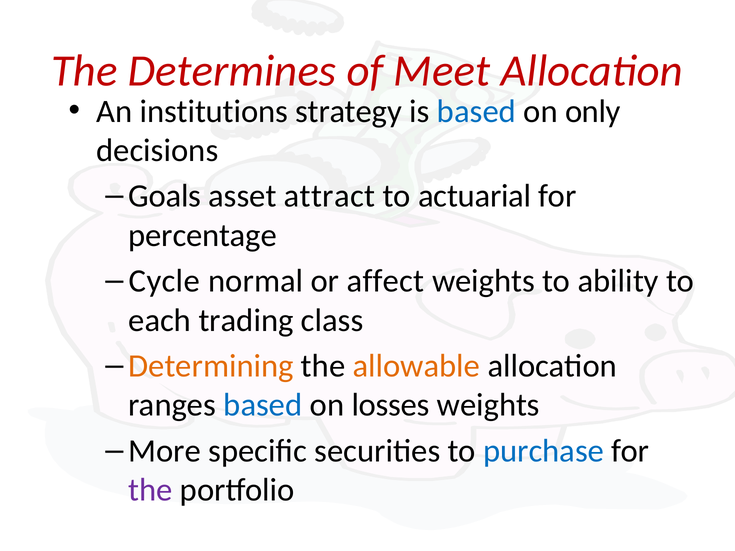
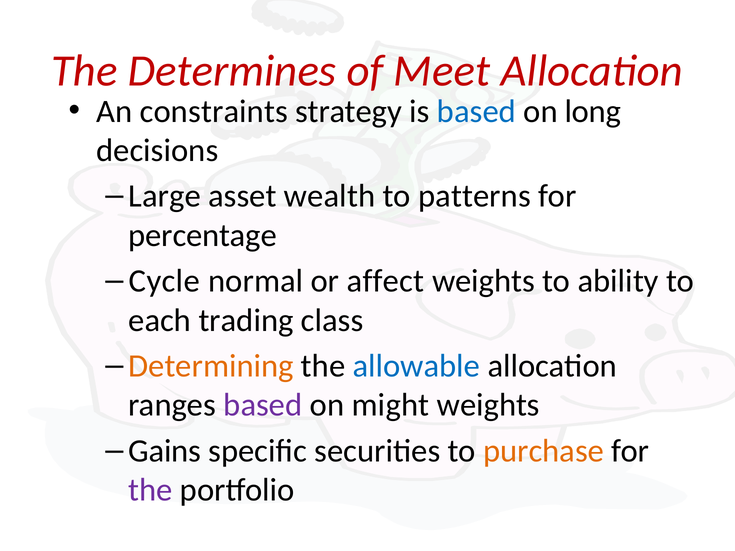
institutions: institutions -> constraints (214, 111)
only: only -> long (593, 111)
Goals: Goals -> Large (165, 196)
attract: attract -> wealth (330, 196)
actuarial: actuarial -> patterns (475, 196)
allowable colour: orange -> blue (416, 366)
based colour: blue -> purple (263, 405)
losses: losses -> might (390, 405)
More: More -> Gains (165, 451)
purchase colour: blue -> orange (544, 451)
